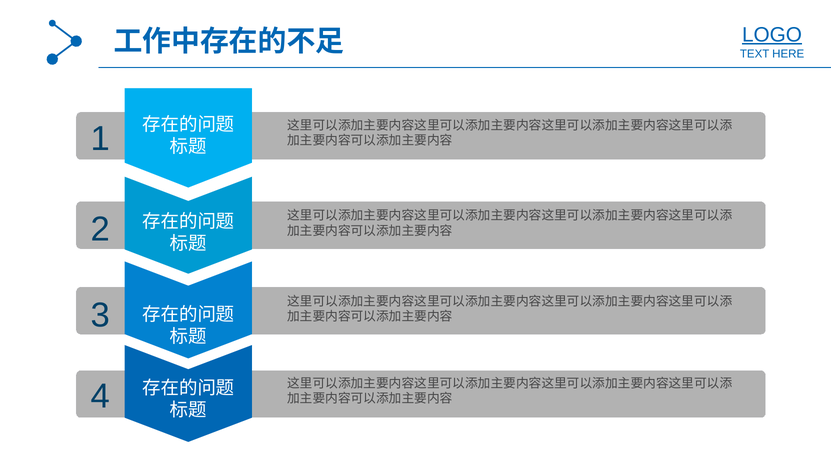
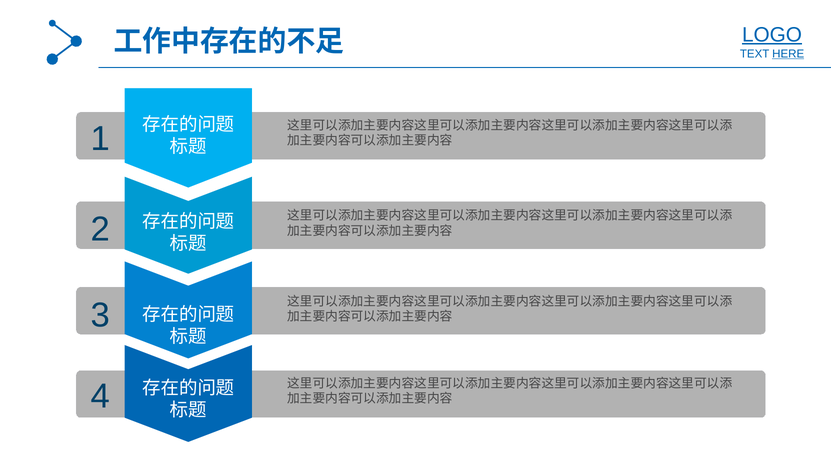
HERE underline: none -> present (788, 54)
